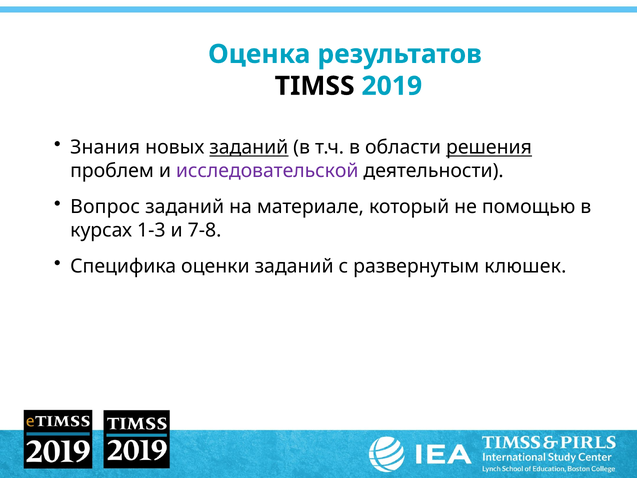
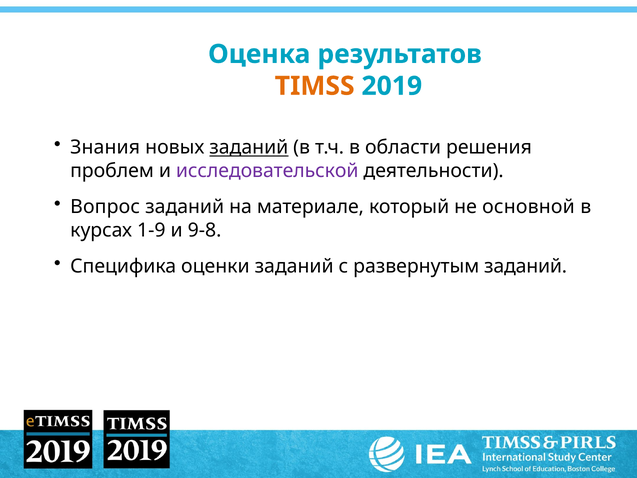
TIMSS colour: black -> orange (315, 86)
решения underline: present -> none (489, 147)
помощью: помощью -> основной (529, 207)
1-3: 1-3 -> 1-9 (151, 230)
7-8: 7-8 -> 9-8 (205, 230)
развернутым клюшек: клюшек -> заданий (526, 266)
